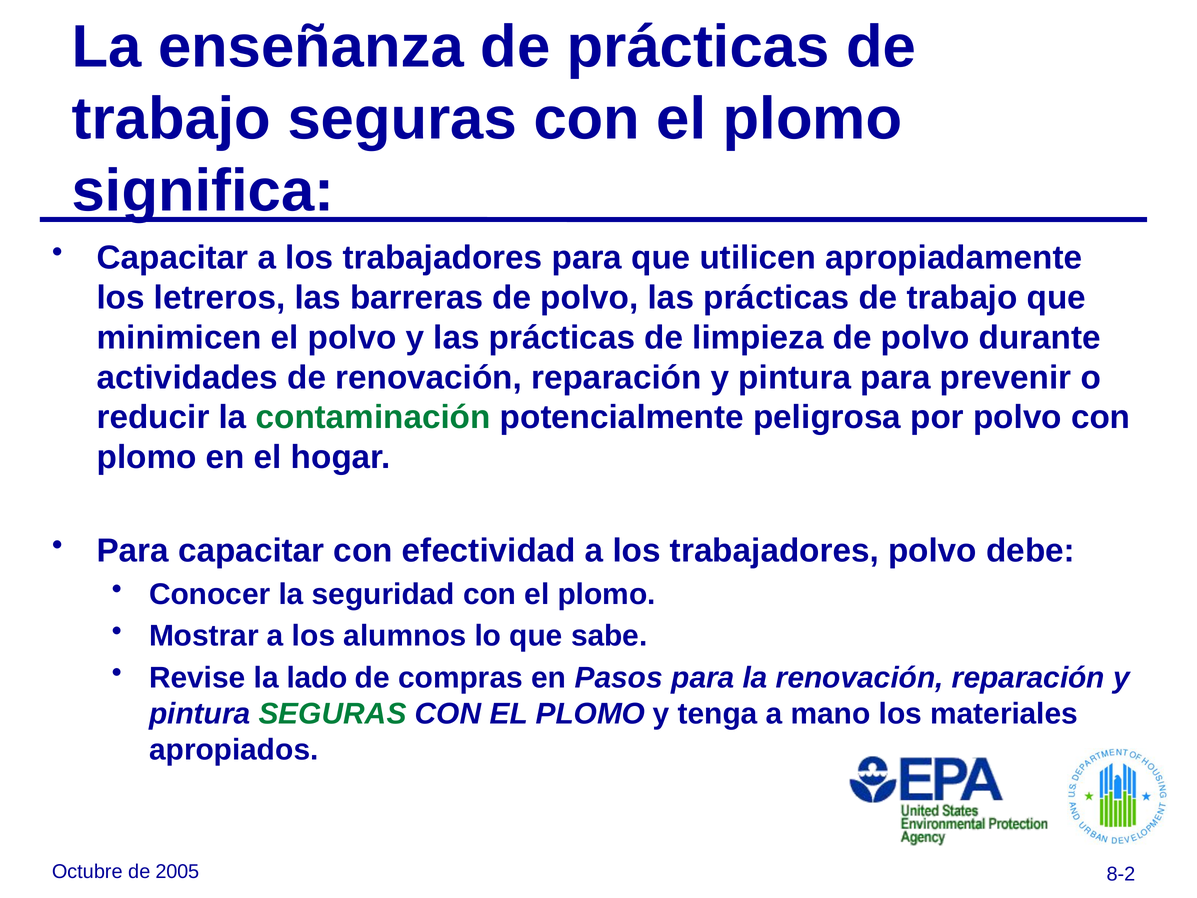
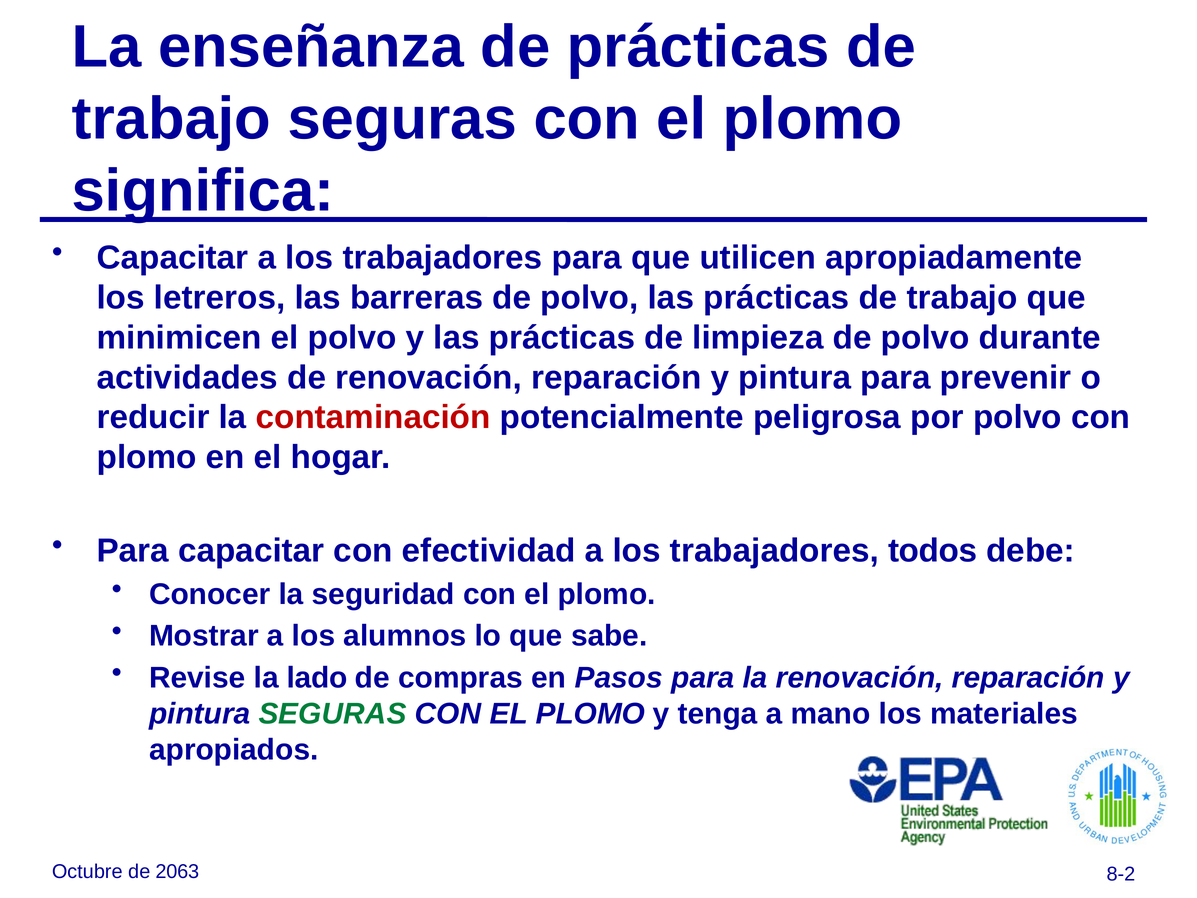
contaminación colour: green -> red (373, 417)
trabajadores polvo: polvo -> todos (933, 550)
2005: 2005 -> 2063 (177, 872)
